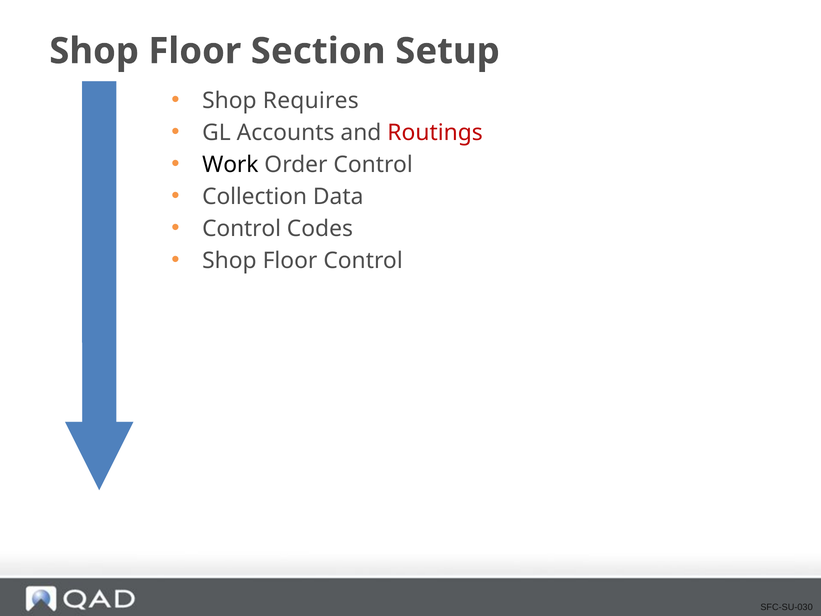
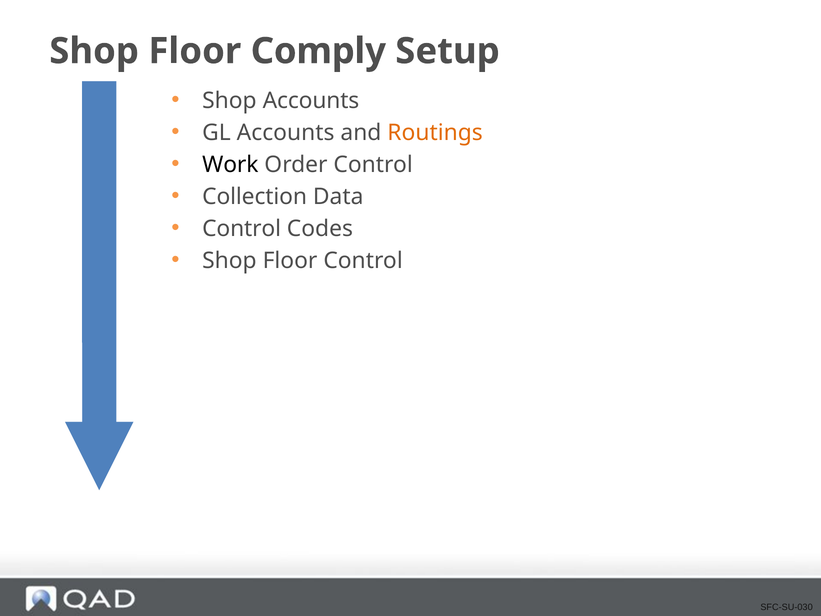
Section: Section -> Comply (318, 51)
Shop Requires: Requires -> Accounts (311, 101)
Routings colour: red -> orange (435, 133)
